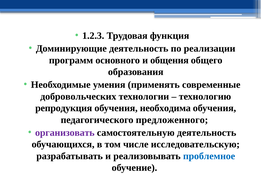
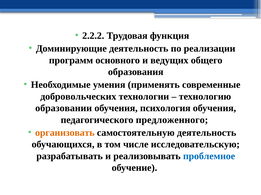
1.2.3: 1.2.3 -> 2.2.2 (93, 36)
общения: общения -> ведущих (169, 60)
репродукция: репродукция -> образовании (64, 109)
необходима: необходима -> психология (165, 109)
организовать colour: purple -> orange (65, 133)
